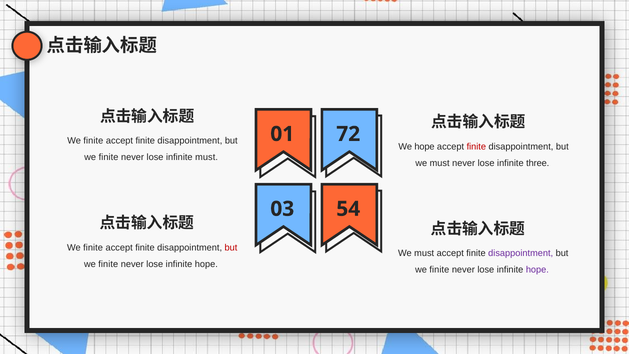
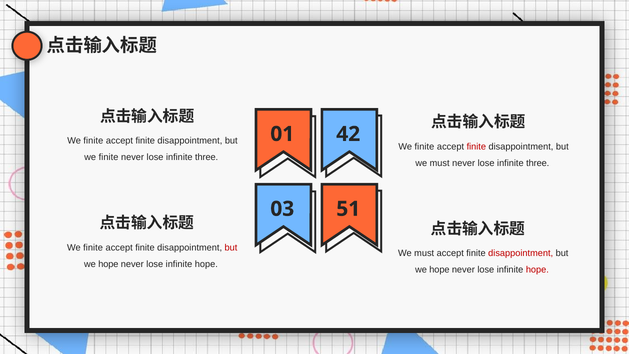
72: 72 -> 42 (348, 134)
hope: hope -> finite (424, 147)
must: must -> three (207, 157)
54: 54 -> 51 (348, 209)
disappointment colour: purple -> red (521, 253)
finite: finite -> hope (108, 264)
finite: finite -> hope (439, 270)
hope colour: purple -> red (537, 270)
